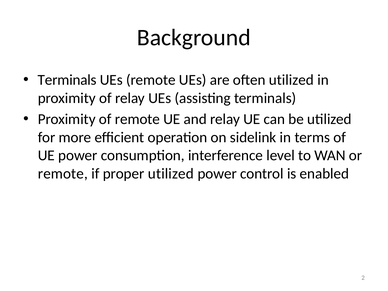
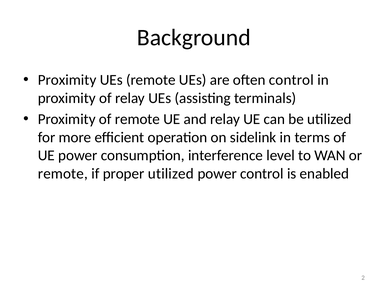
Terminals: Terminals -> Proximity (67, 80)
often utilized: utilized -> control (291, 80)
